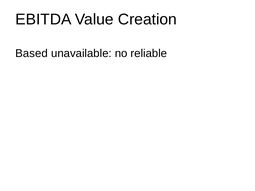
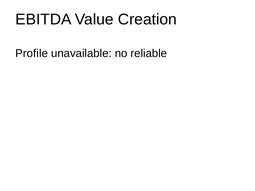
Based: Based -> Profile (32, 53)
